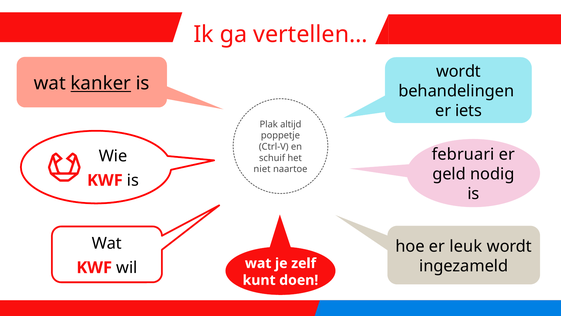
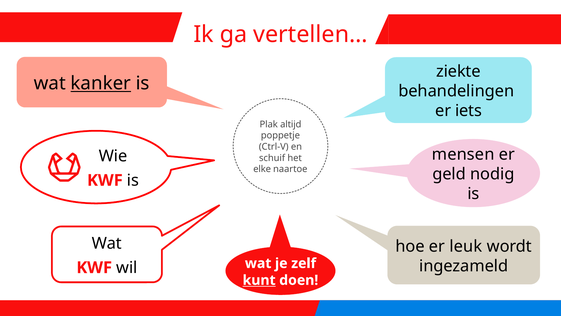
wordt: wordt -> ziekte (458, 71)
februari: februari -> mensen (463, 154)
niet: niet -> elke (262, 169)
kunt underline: none -> present (259, 280)
